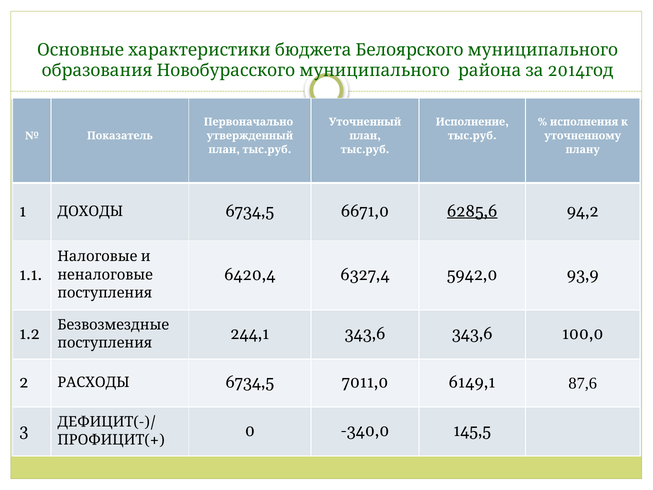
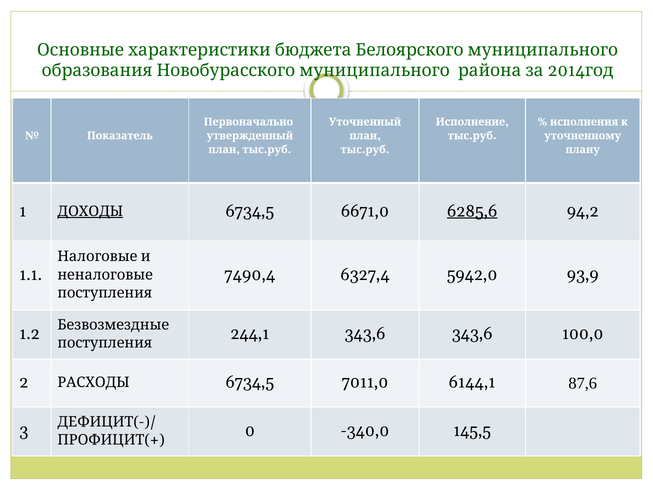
ДОХОДЫ underline: none -> present (90, 211)
6420,4: 6420,4 -> 7490,4 (250, 275)
6149,1: 6149,1 -> 6144,1 (472, 382)
